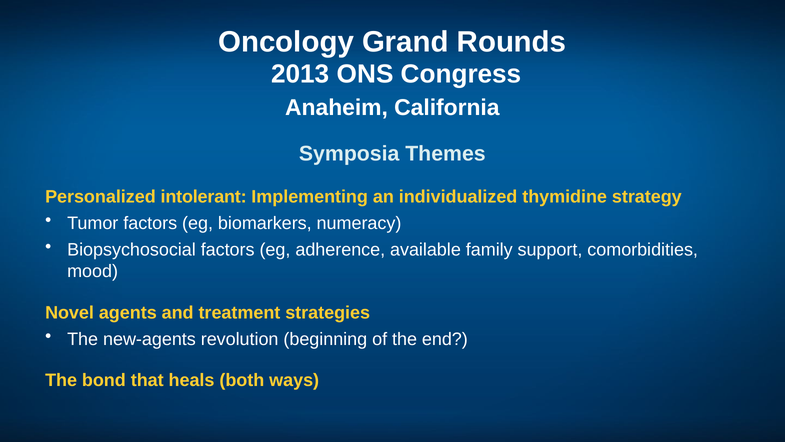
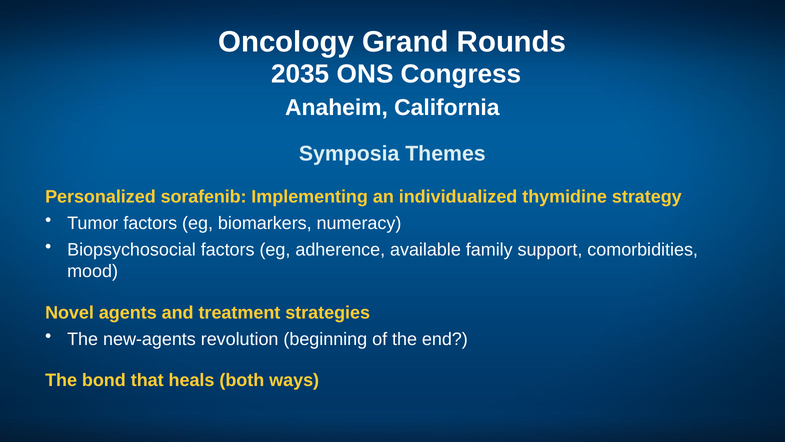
2013: 2013 -> 2035 (300, 74)
intolerant: intolerant -> sorafenib (204, 197)
